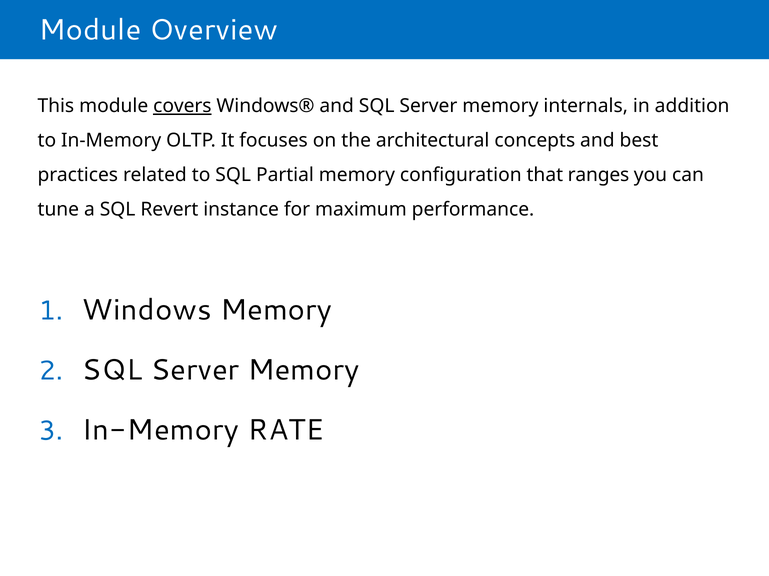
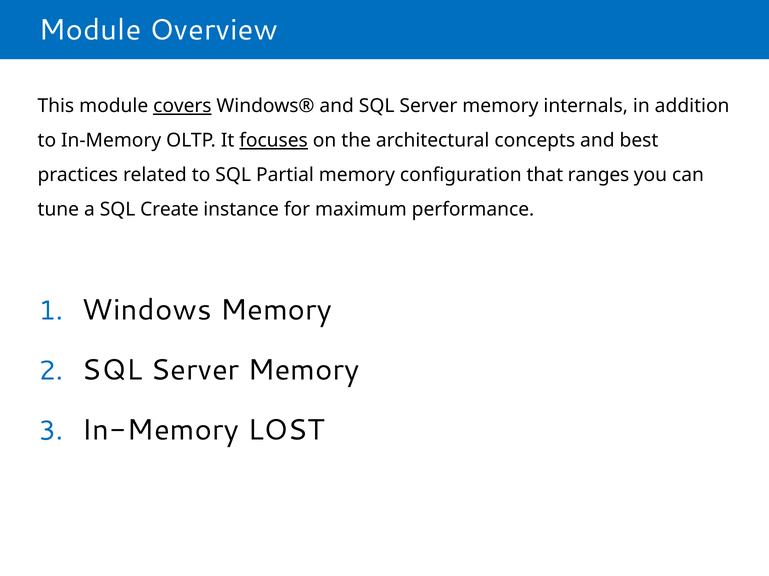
focuses underline: none -> present (274, 141)
Revert: Revert -> Create (169, 210)
RATE: RATE -> LOST (286, 430)
